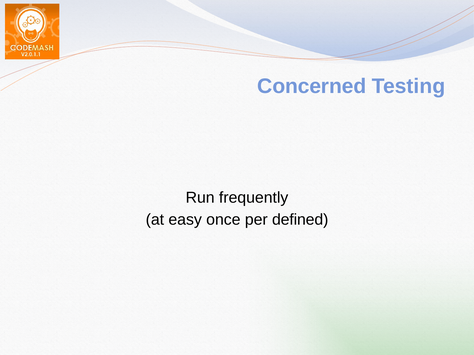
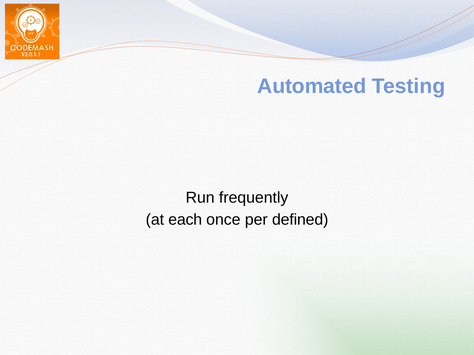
Concerned: Concerned -> Automated (312, 86)
easy: easy -> each (185, 220)
